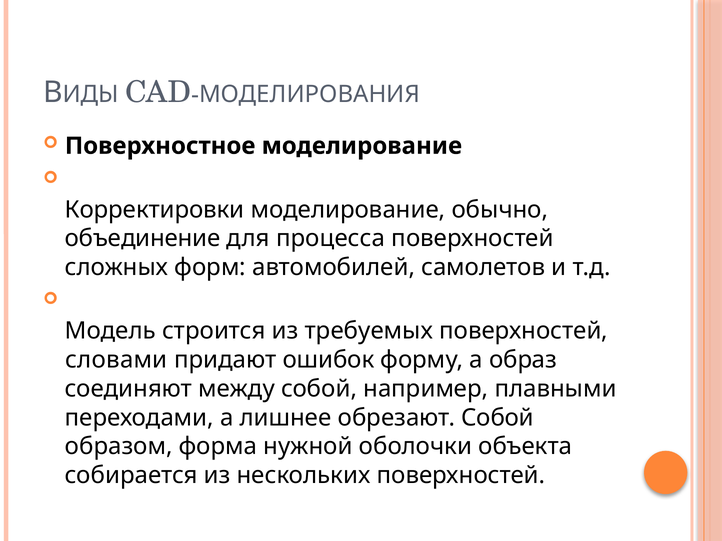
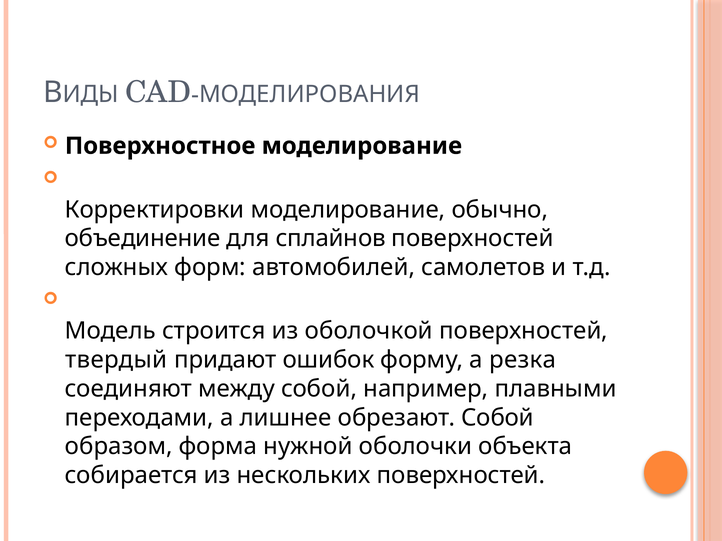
процесса: процесса -> сплайнов (331, 239)
требуемых: требуемых -> оболочкой (369, 331)
словами: словами -> твердый (116, 360)
образ: образ -> резка (523, 360)
